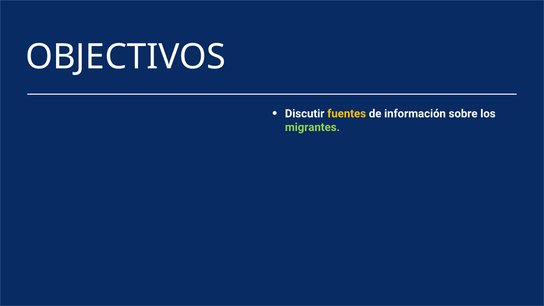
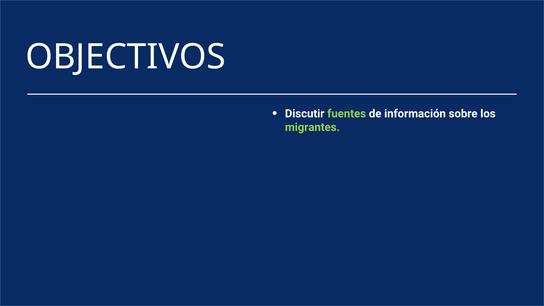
fuentes colour: yellow -> light green (347, 114)
